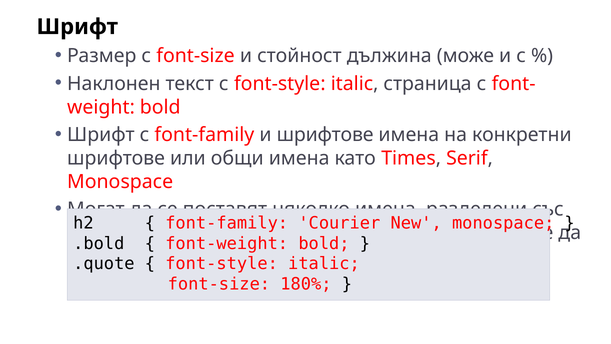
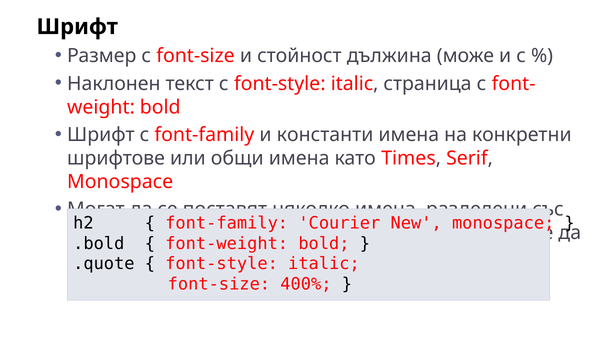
и шрифтове: шрифтове -> константи (325, 135)
180%: 180% -> 400% (306, 284)
